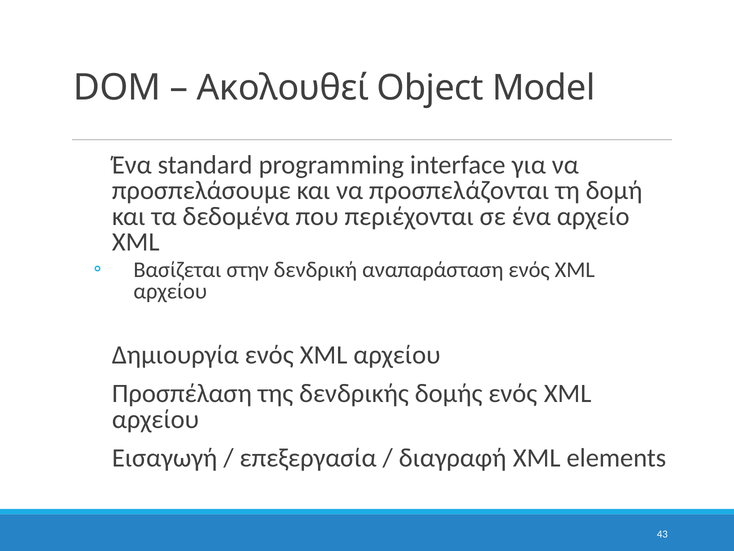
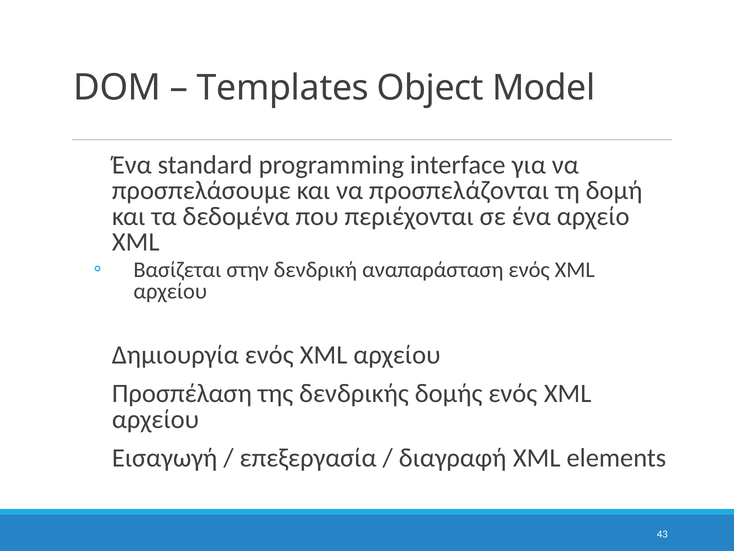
Ακολουθεί: Ακολουθεί -> Templates (283, 88)
